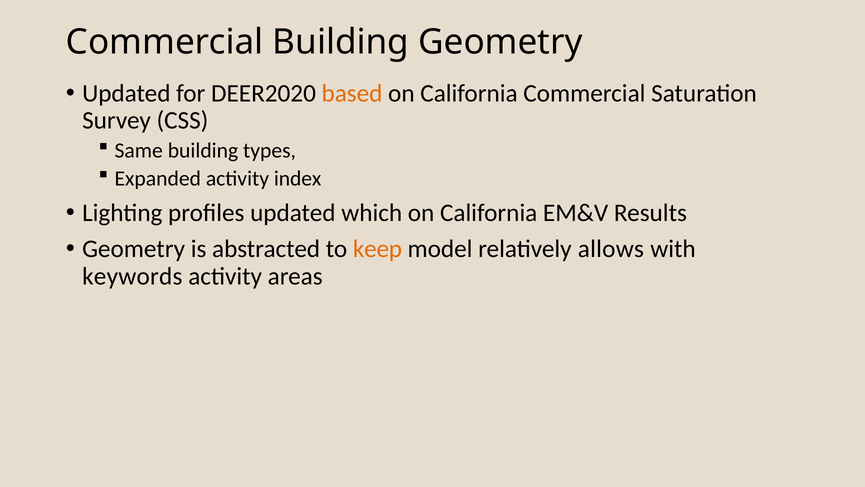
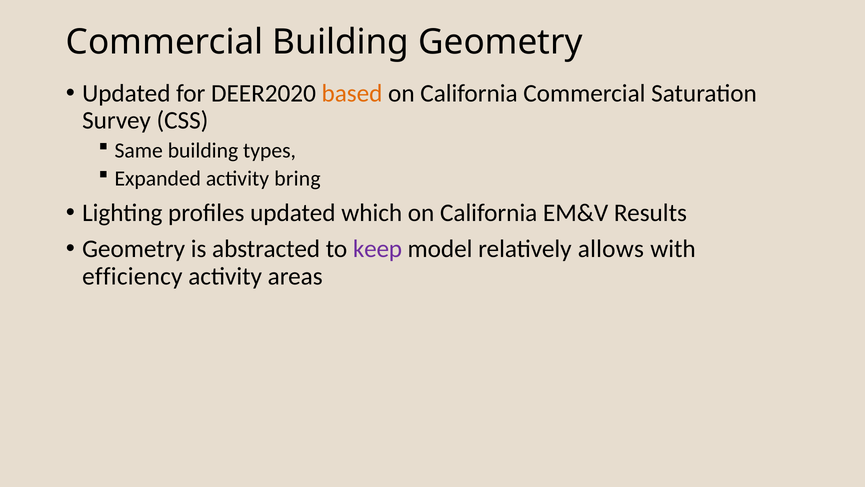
index: index -> bring (297, 178)
keep colour: orange -> purple (378, 249)
keywords: keywords -> efficiency (132, 276)
